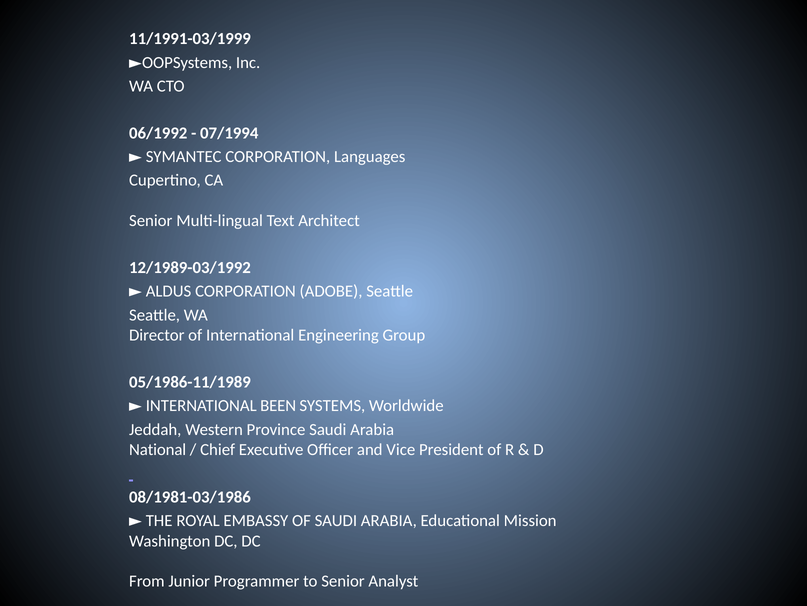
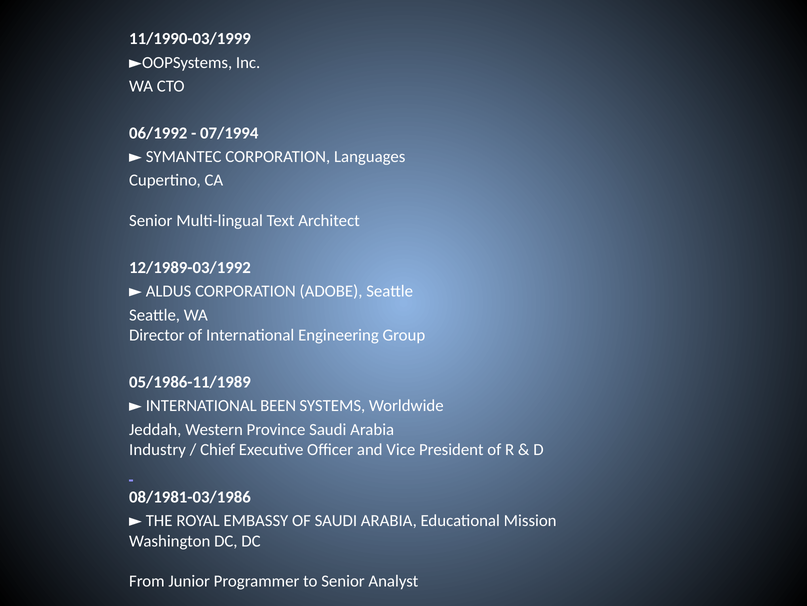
11/1991-03/1999: 11/1991-03/1999 -> 11/1990-03/1999 (190, 39)
National: National -> Industry (158, 449)
